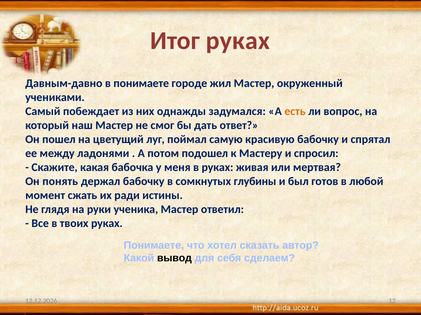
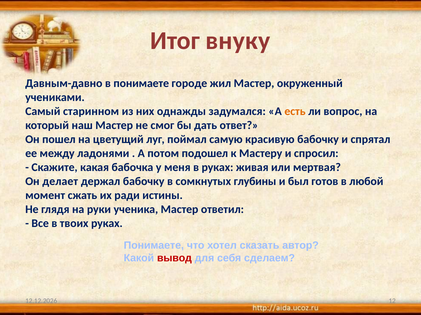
Итог руках: руках -> внуку (238, 41)
побеждает: побеждает -> старинном (91, 112)
понять: понять -> делает (60, 182)
вывод colour: black -> red (174, 259)
